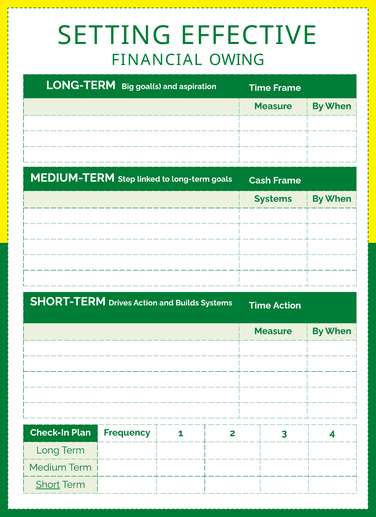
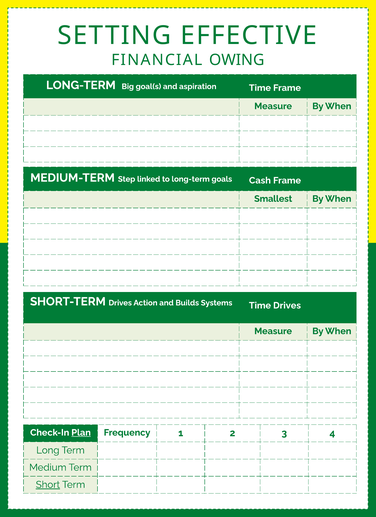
Systems: Systems -> Smallest (273, 199)
Time Action: Action -> Drives (287, 305)
Plan underline: none -> present (81, 433)
